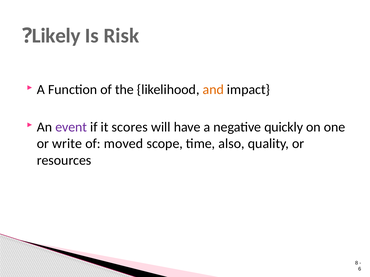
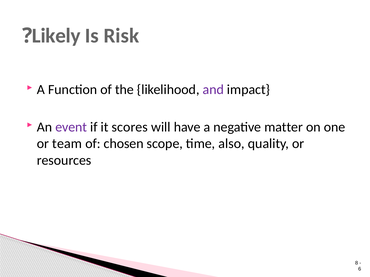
and colour: orange -> purple (213, 90)
quickly: quickly -> matter (284, 127)
write: write -> team (67, 144)
moved: moved -> chosen (124, 144)
